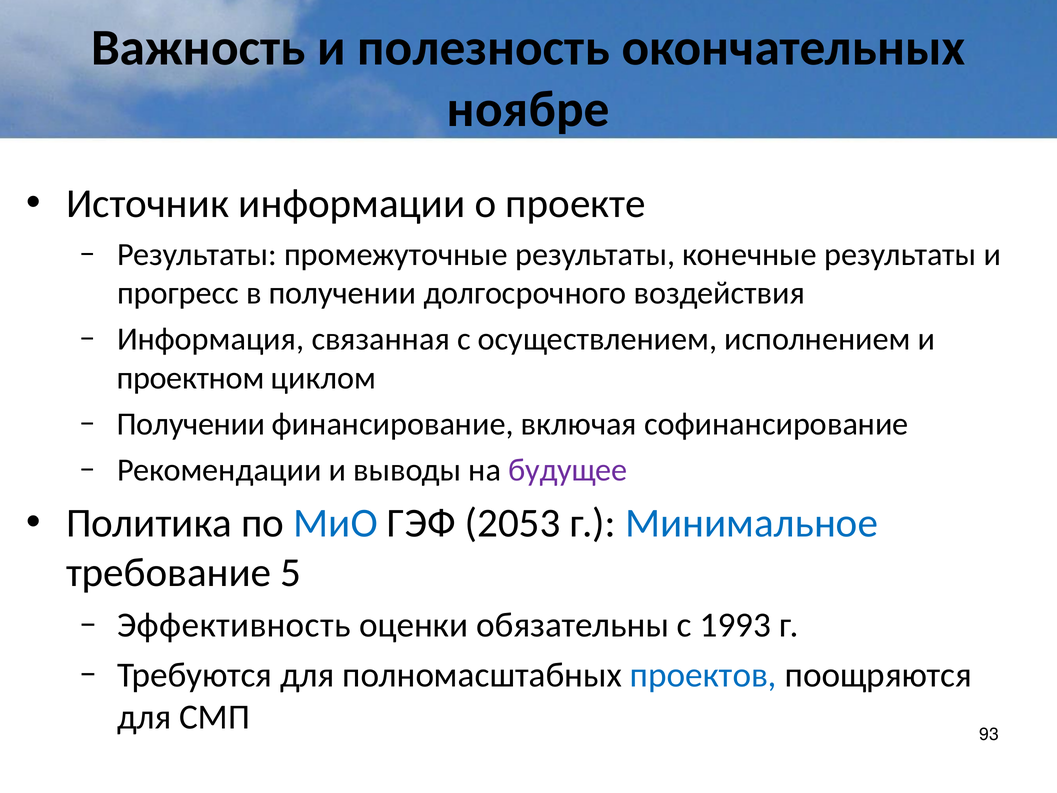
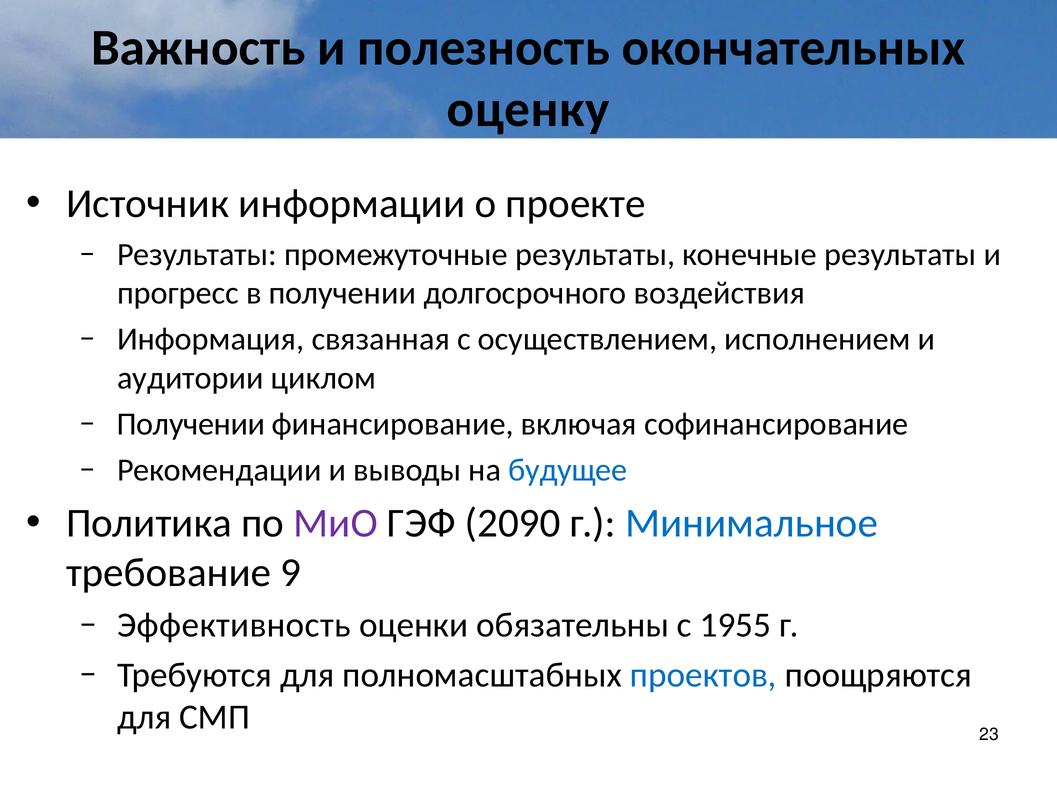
ноябре: ноябре -> оценку (528, 109)
проектном: проектном -> аудитории (190, 378)
будущее colour: purple -> blue (568, 470)
МиО colour: blue -> purple (336, 523)
2053: 2053 -> 2090 (513, 523)
5: 5 -> 9 (291, 572)
1993: 1993 -> 1955 (735, 625)
93: 93 -> 23 (989, 734)
